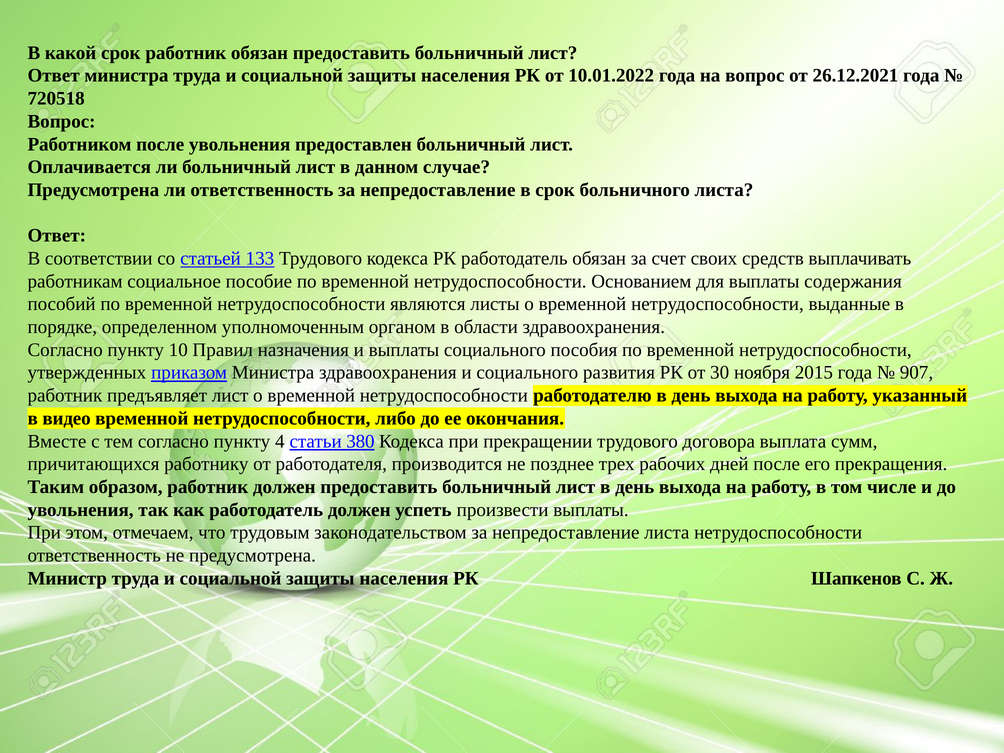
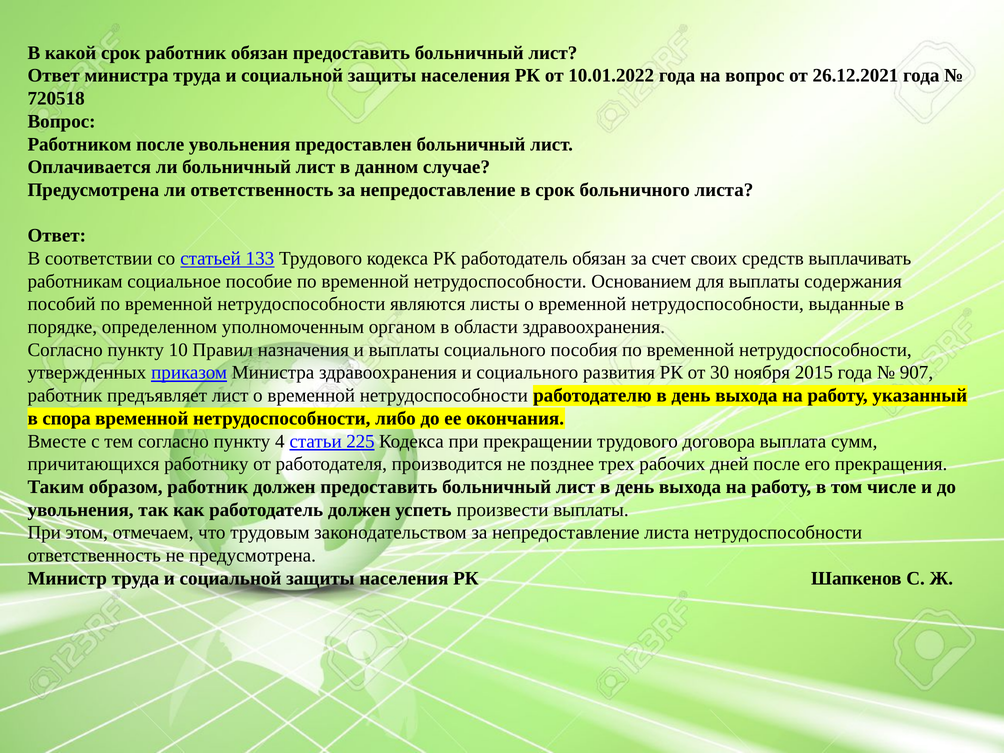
видео: видео -> спора (67, 418)
380: 380 -> 225 (360, 441)
